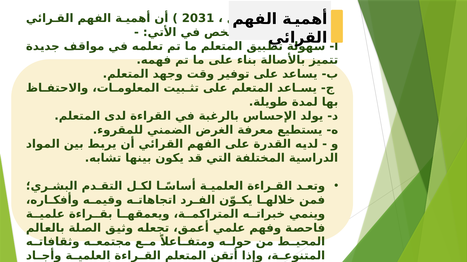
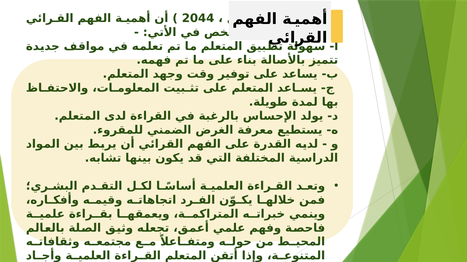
2031: 2031 -> 2044 (198, 18)
